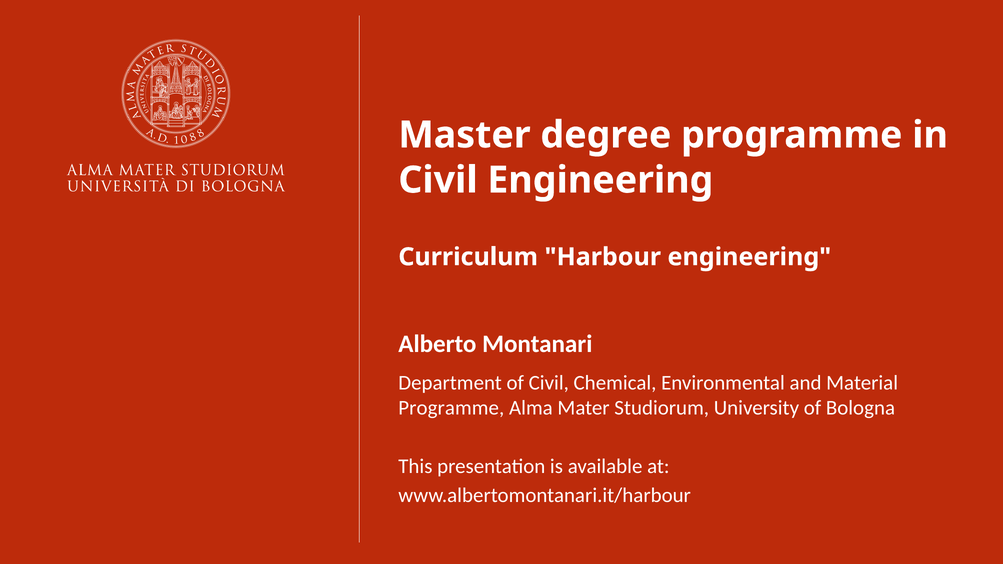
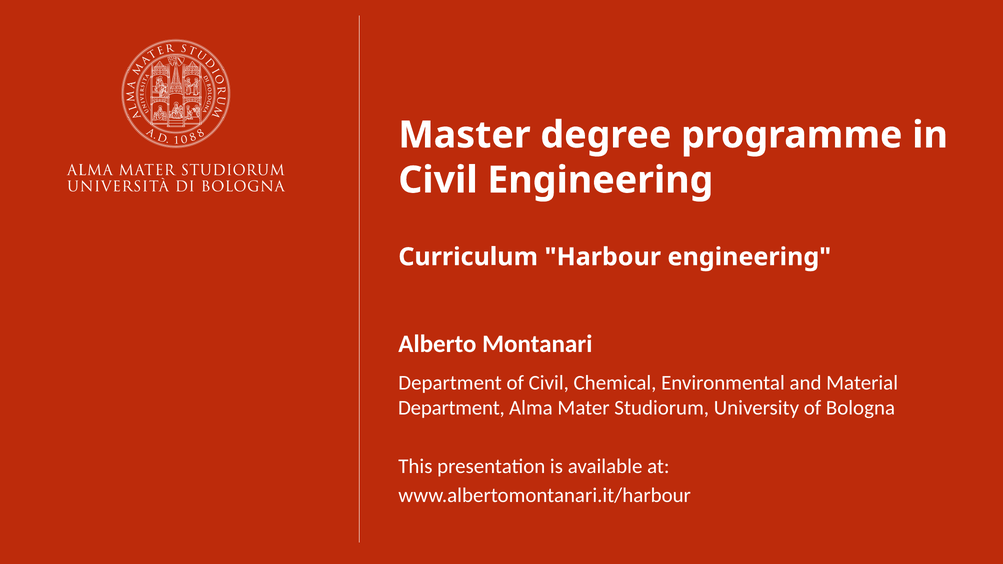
Programme: Programme -> Department (451, 408)
